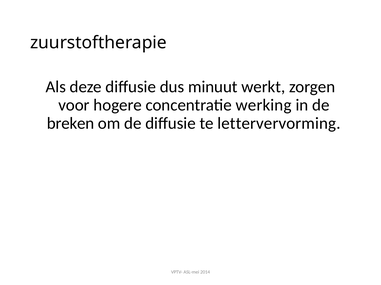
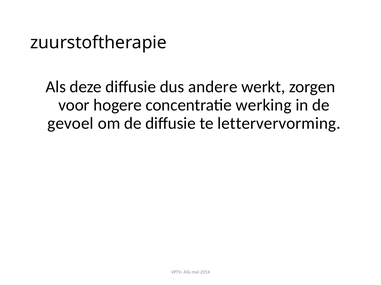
minuut: minuut -> andere (213, 87)
breken: breken -> gevoel (70, 124)
